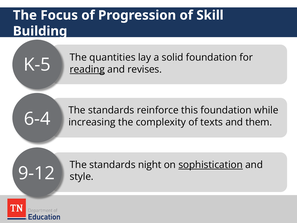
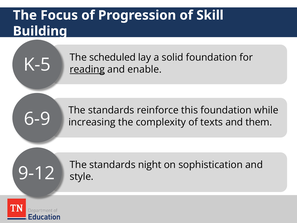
quantities: quantities -> scheduled (113, 57)
revises: revises -> enable (145, 69)
6-4: 6-4 -> 6-9 (37, 119)
sophistication underline: present -> none (211, 165)
